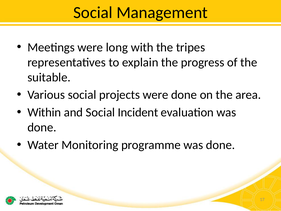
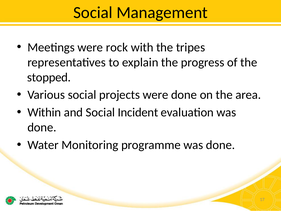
long: long -> rock (117, 47)
suitable: suitable -> stopped (49, 77)
